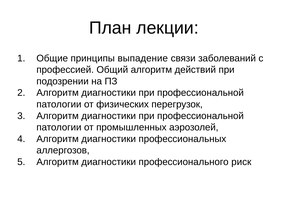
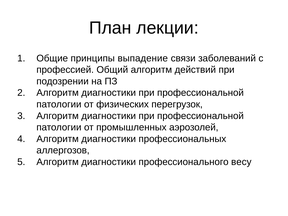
риск: риск -> весу (241, 162)
